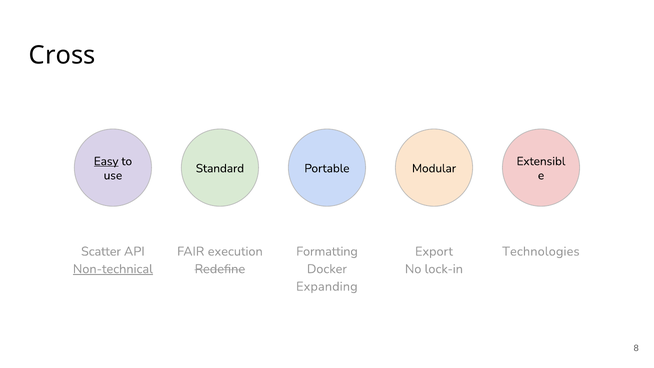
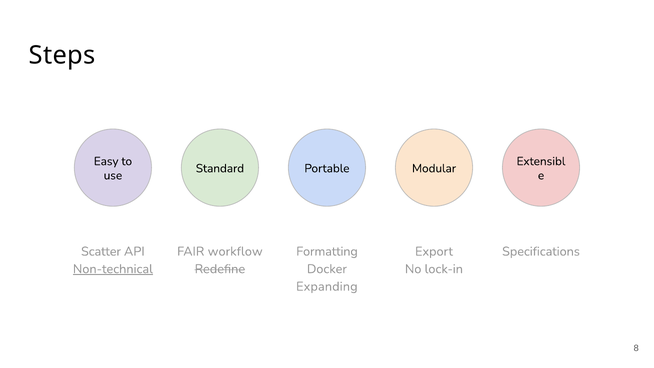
Cross: Cross -> Steps (62, 55)
Easy underline: present -> none (106, 161)
execution: execution -> workflow (235, 251)
Technologies: Technologies -> Specifications (541, 251)
